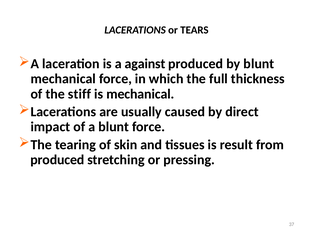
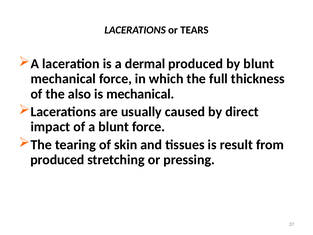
against: against -> dermal (145, 64)
stiff: stiff -> also (80, 94)
